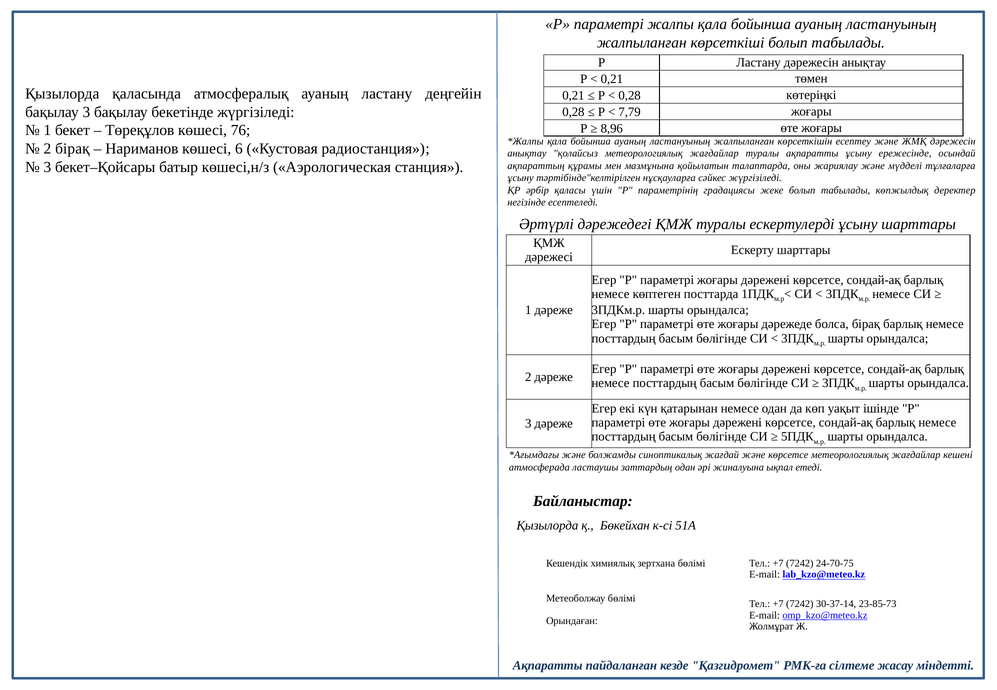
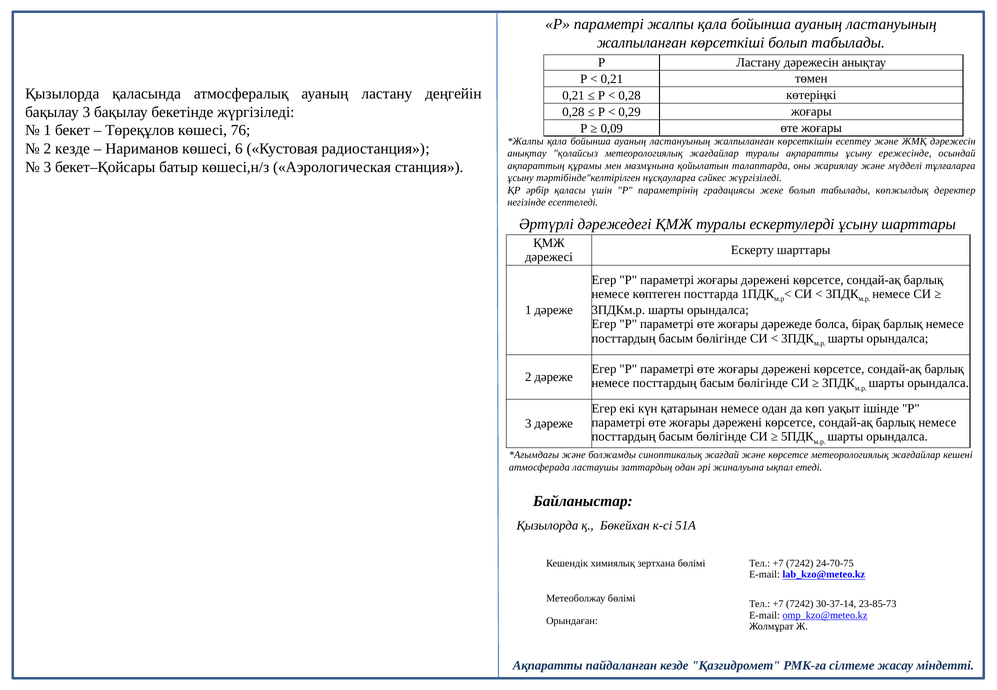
7,79: 7,79 -> 0,29 (630, 112)
8,96: 8,96 -> 0,09 (612, 128)
2 бірақ: бірақ -> кезде (72, 149)
